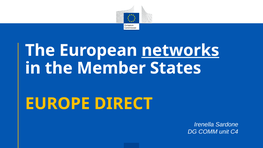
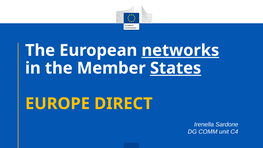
States underline: none -> present (176, 68)
